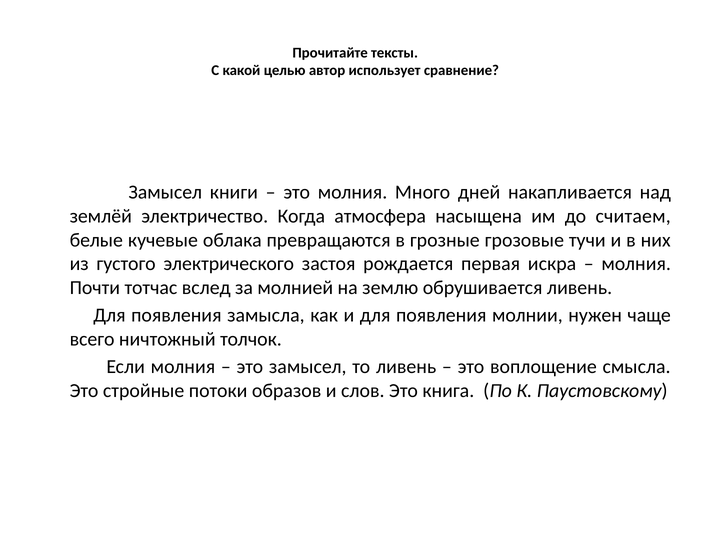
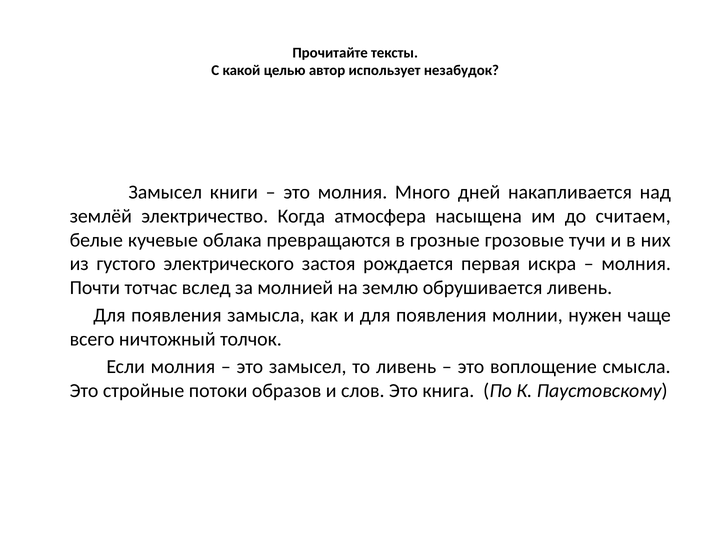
сравнение: сравнение -> незабудок (461, 71)
